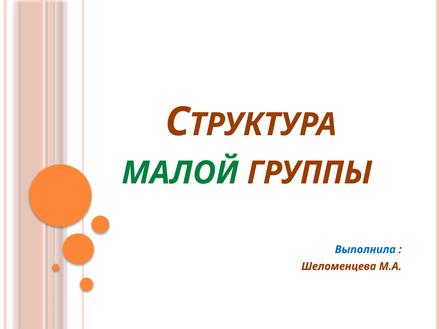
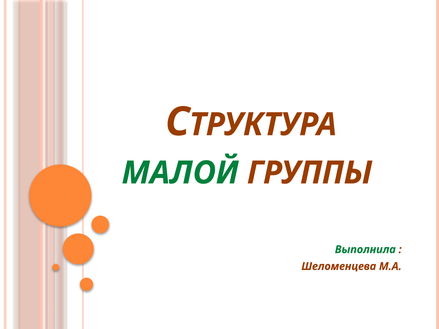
Выполнила colour: blue -> green (365, 250)
